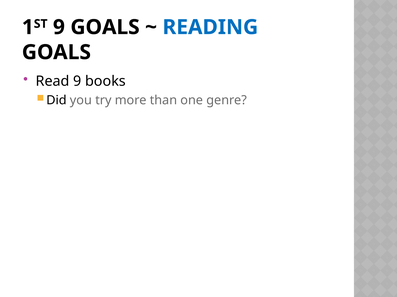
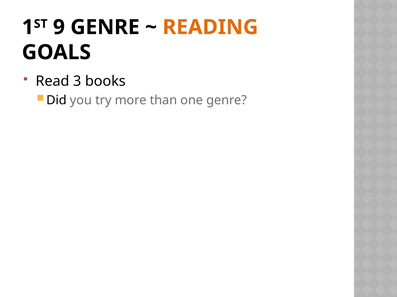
9 GOALS: GOALS -> GENRE (105, 27)
READING colour: blue -> orange (210, 27)
Read 9: 9 -> 3 (77, 81)
